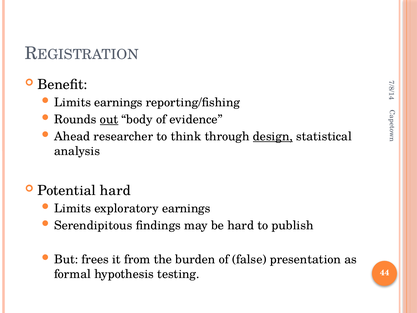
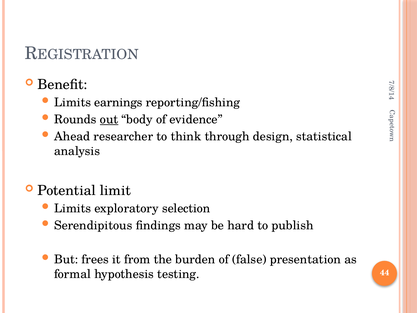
design underline: present -> none (273, 136)
Potential hard: hard -> limit (115, 190)
exploratory earnings: earnings -> selection (186, 208)
